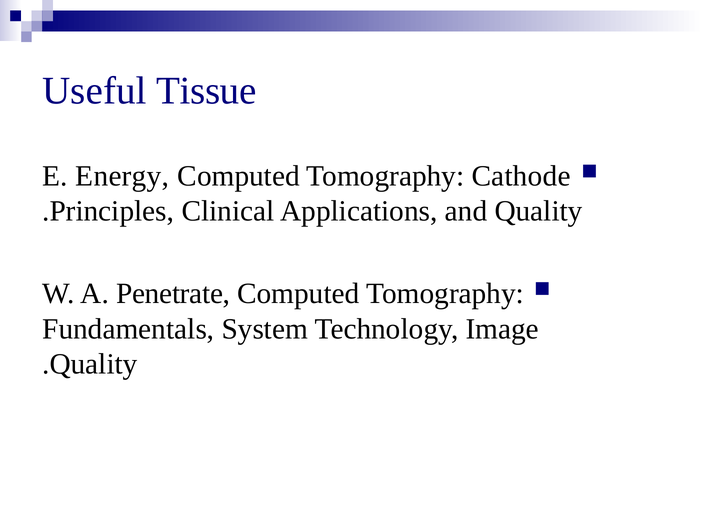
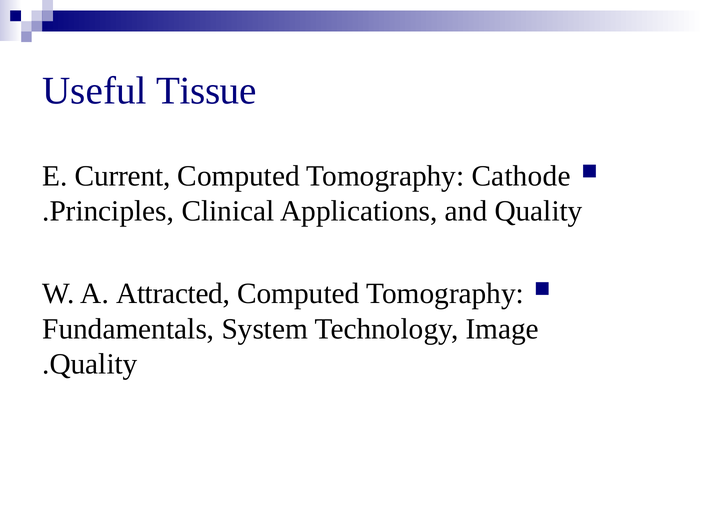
Energy: Energy -> Current (123, 176)
Penetrate: Penetrate -> Attracted (173, 293)
